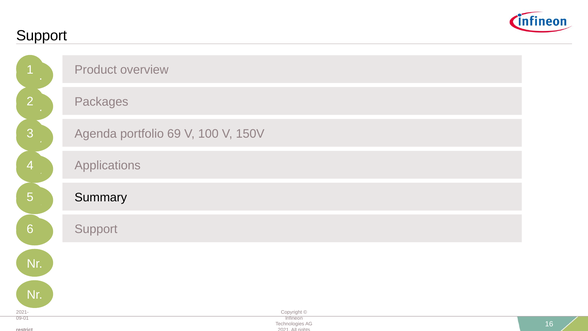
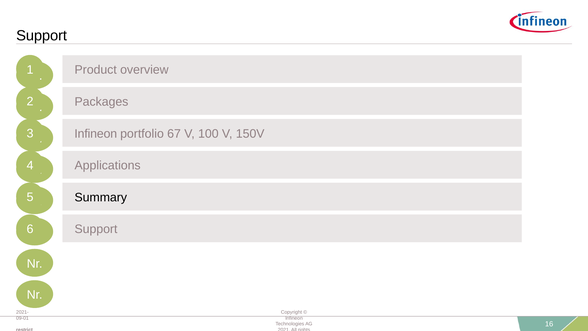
Agenda: Agenda -> Infineon (96, 134)
69: 69 -> 67 (174, 134)
